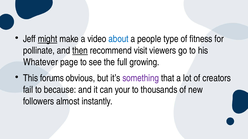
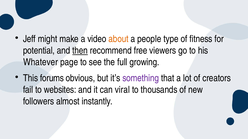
might underline: present -> none (48, 39)
about colour: blue -> orange (119, 39)
pollinate: pollinate -> potential (39, 51)
visit: visit -> free (141, 51)
because: because -> websites (60, 90)
your: your -> viral (122, 90)
